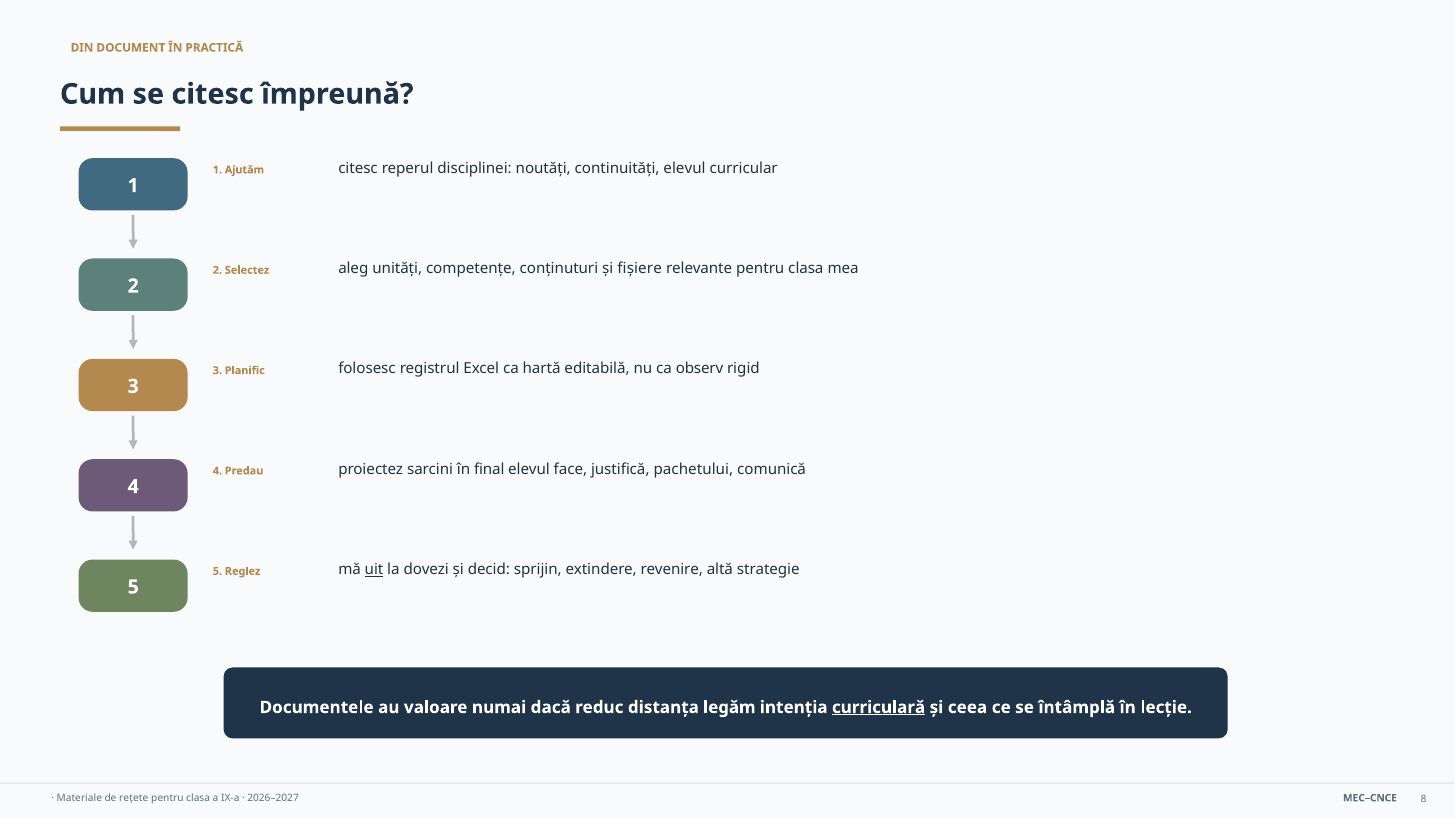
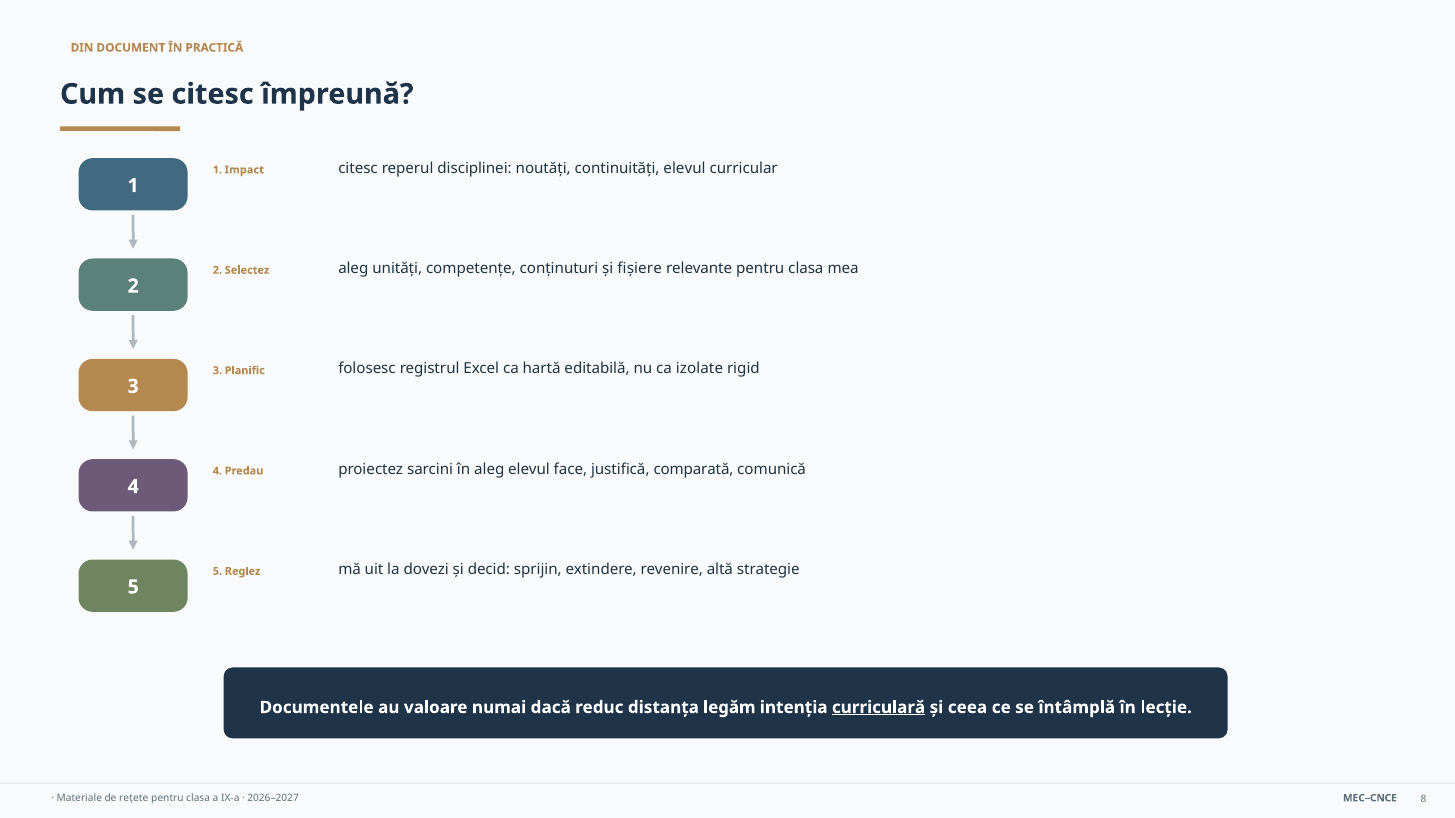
Ajutăm: Ajutăm -> Impact (244, 170)
observ: observ -> izolate (699, 369)
în final: final -> aleg (489, 469)
pachetului: pachetului -> comparată (693, 469)
uit underline: present -> none (374, 570)
